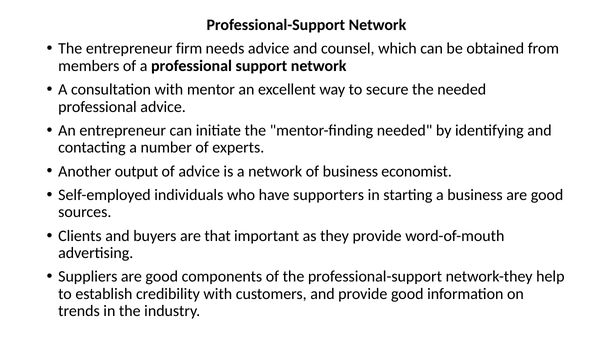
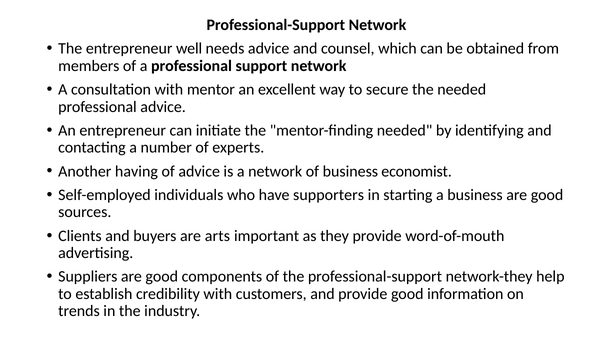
firm: firm -> well (189, 49)
output: output -> having (136, 171)
that: that -> arts (217, 236)
